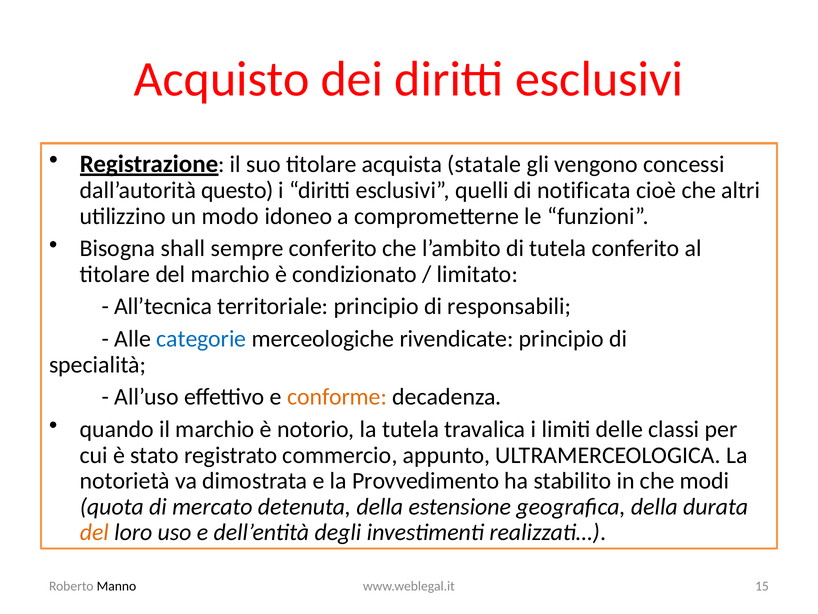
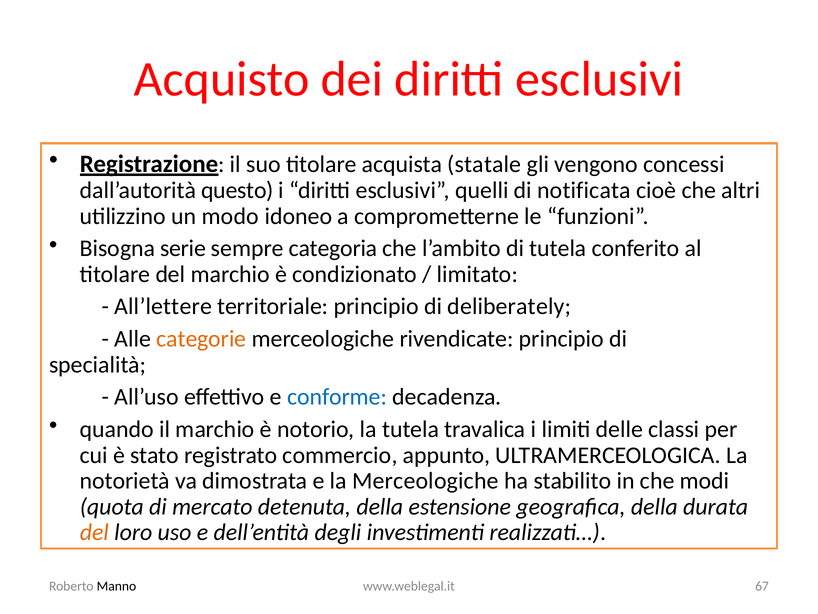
shall: shall -> serie (183, 248)
sempre conferito: conferito -> categoria (333, 248)
All’tecnica: All’tecnica -> All’lettere (163, 306)
responsabili: responsabili -> deliberately (509, 306)
categorie colour: blue -> orange (201, 339)
conforme colour: orange -> blue (337, 397)
la Provvedimento: Provvedimento -> Merceologiche (425, 481)
15: 15 -> 67 (762, 586)
